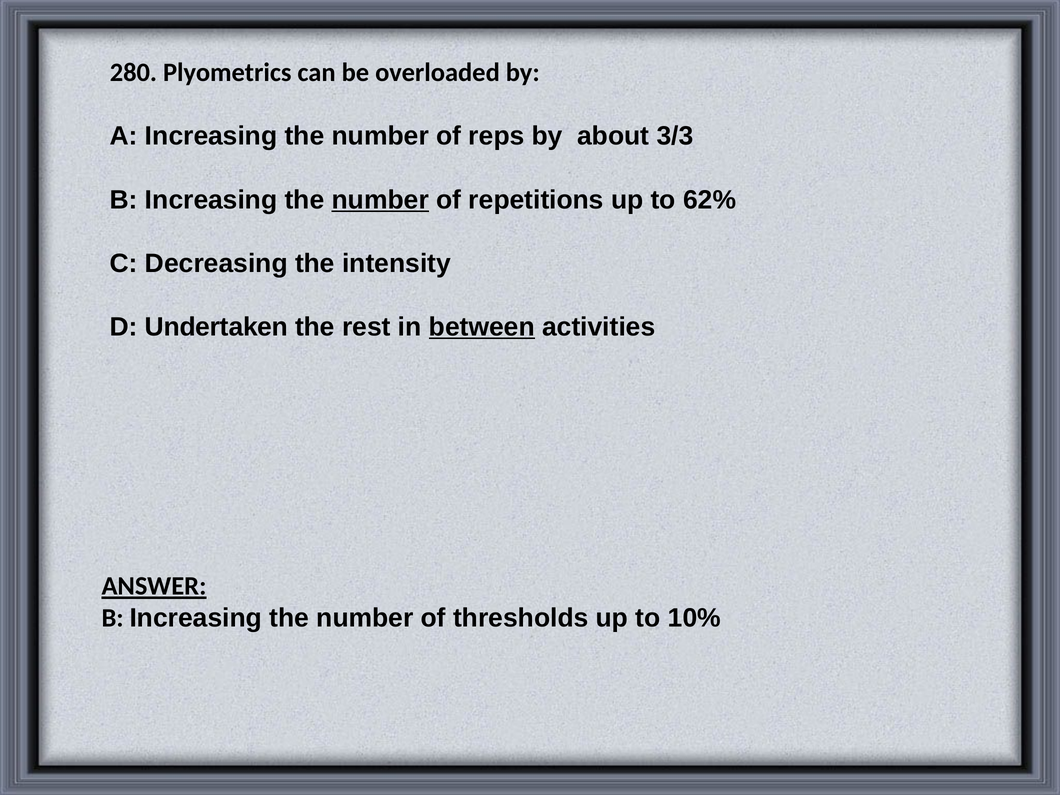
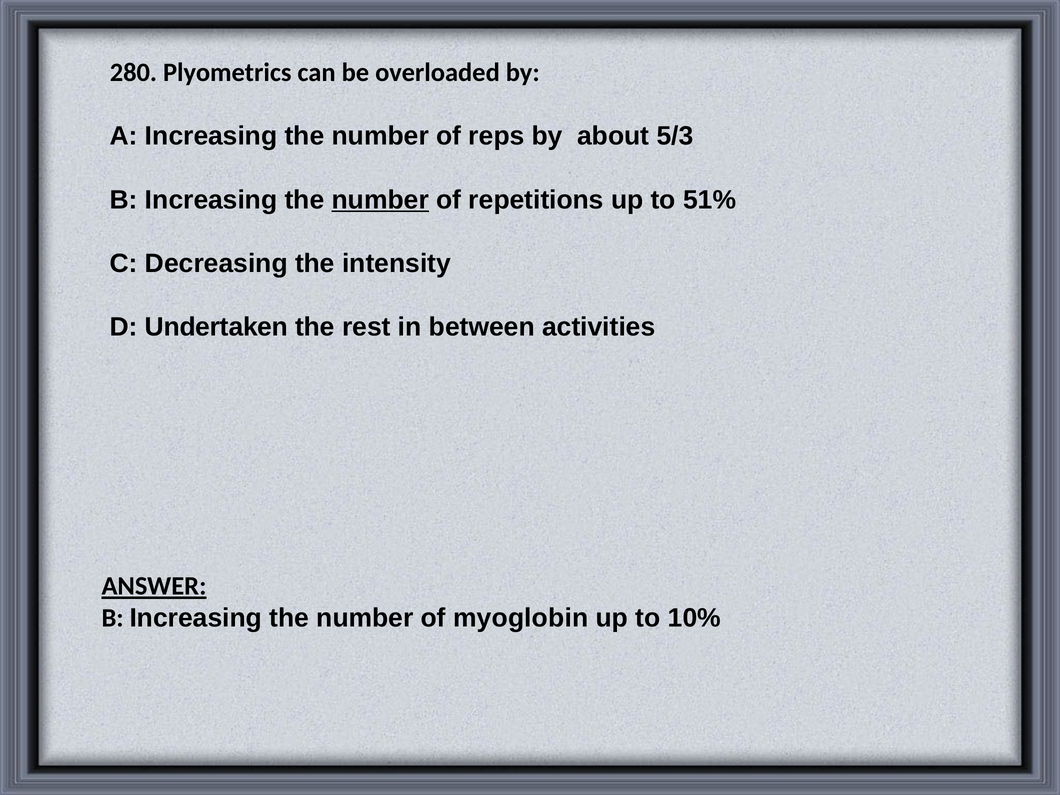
3/3: 3/3 -> 5/3 (675, 136)
62%: 62% -> 51% (710, 200)
between underline: present -> none (482, 327)
thresholds: thresholds -> myoglobin (521, 618)
